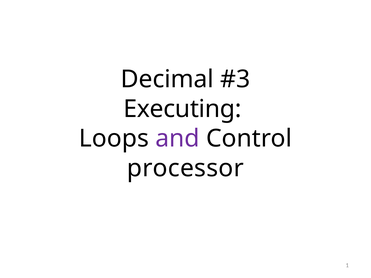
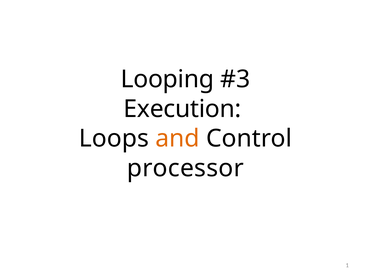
Decimal: Decimal -> Looping (167, 79)
Executing: Executing -> Execution (182, 109)
and colour: purple -> orange (178, 139)
